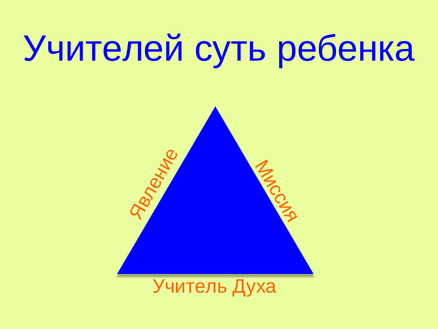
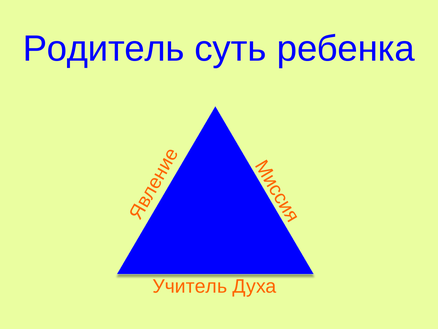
Учителей: Учителей -> Родитель (104, 49)
